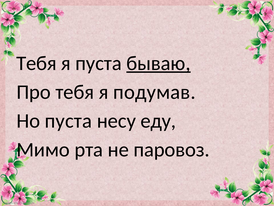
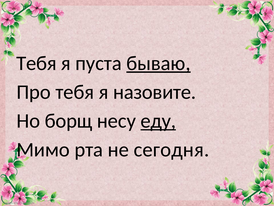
подумав: подумав -> назовите (155, 92)
Но пуста: пуста -> борщ (68, 121)
еду underline: none -> present (158, 121)
паровоз: паровоз -> сегодня (171, 149)
